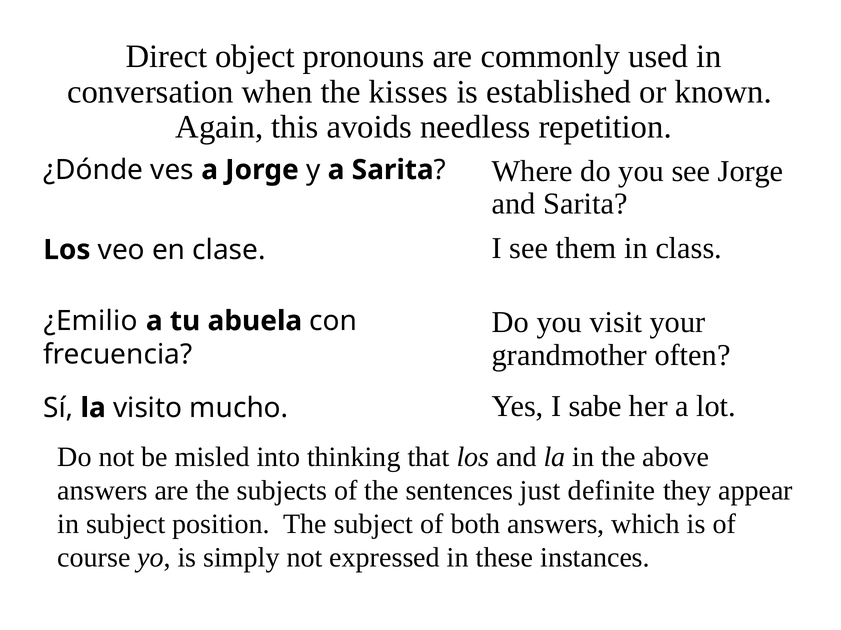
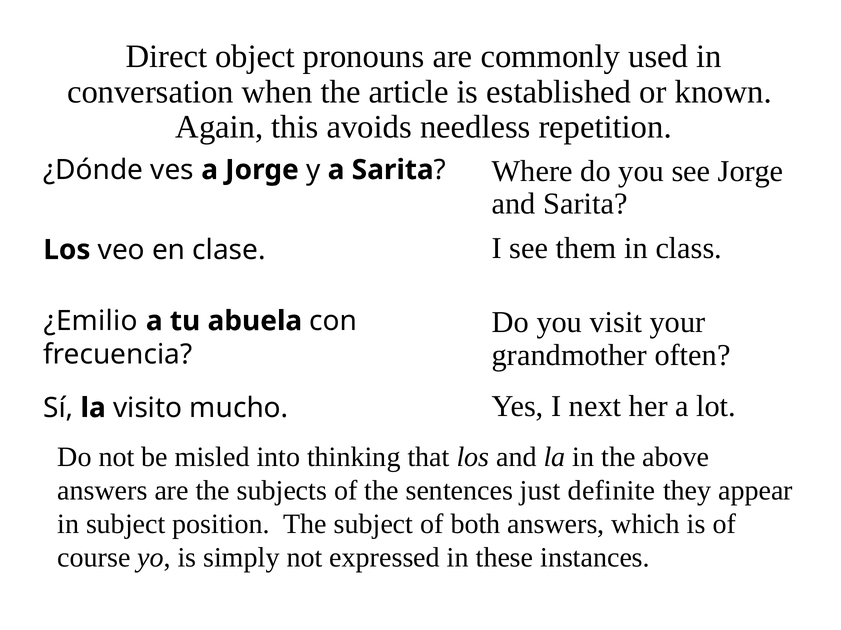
kisses: kisses -> article (409, 92)
sabe: sabe -> next (595, 407)
